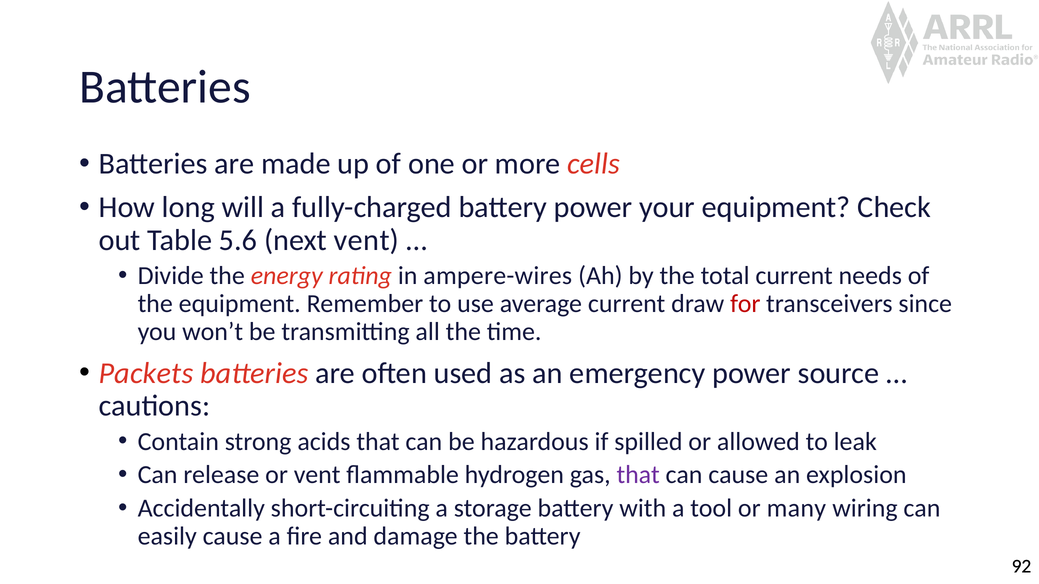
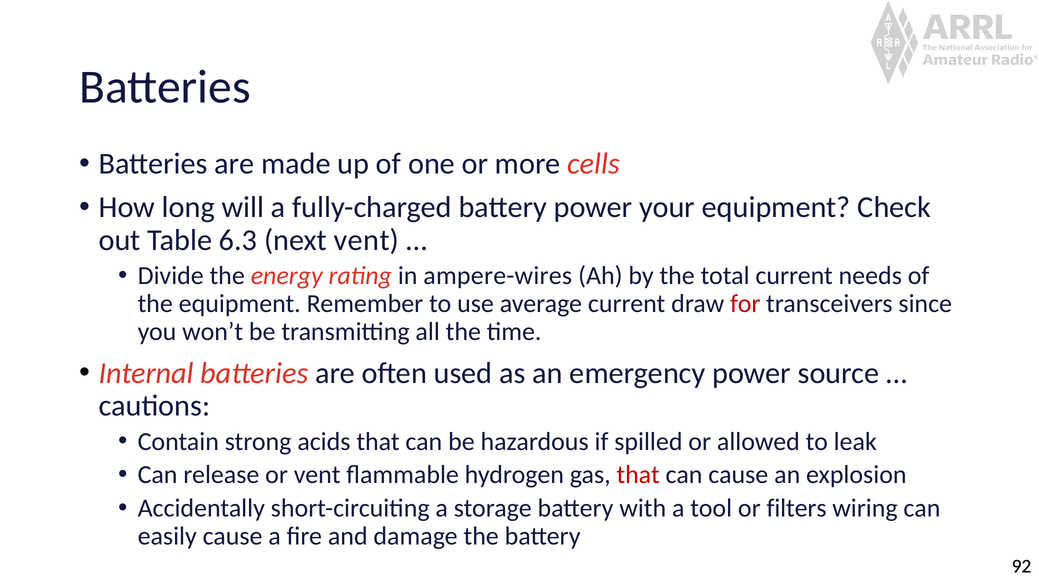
5.6: 5.6 -> 6.3 (238, 240)
Packets: Packets -> Internal (146, 373)
that colour: purple -> red (638, 475)
many: many -> filters (797, 509)
